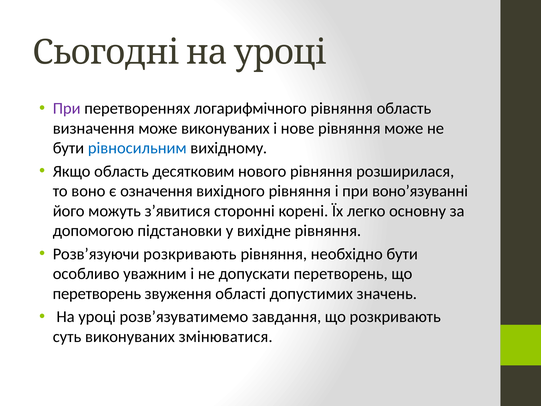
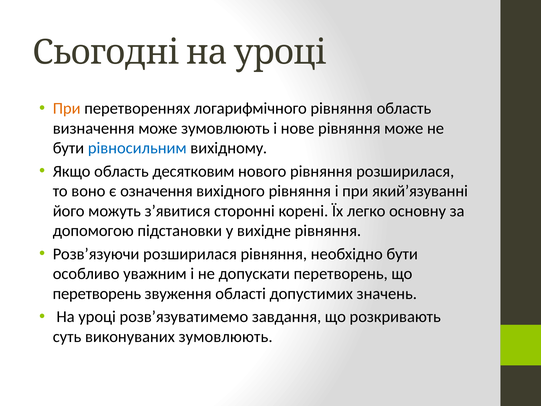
При colour: purple -> orange (67, 108)
може виконуваних: виконуваних -> зумовлюють (225, 128)
воно’язуванні: воно’язуванні -> який’язуванні (420, 191)
Розв’язуючи розкривають: розкривають -> розширилася (190, 254)
виконуваних змінюватися: змінюватися -> зумовлюють (226, 336)
